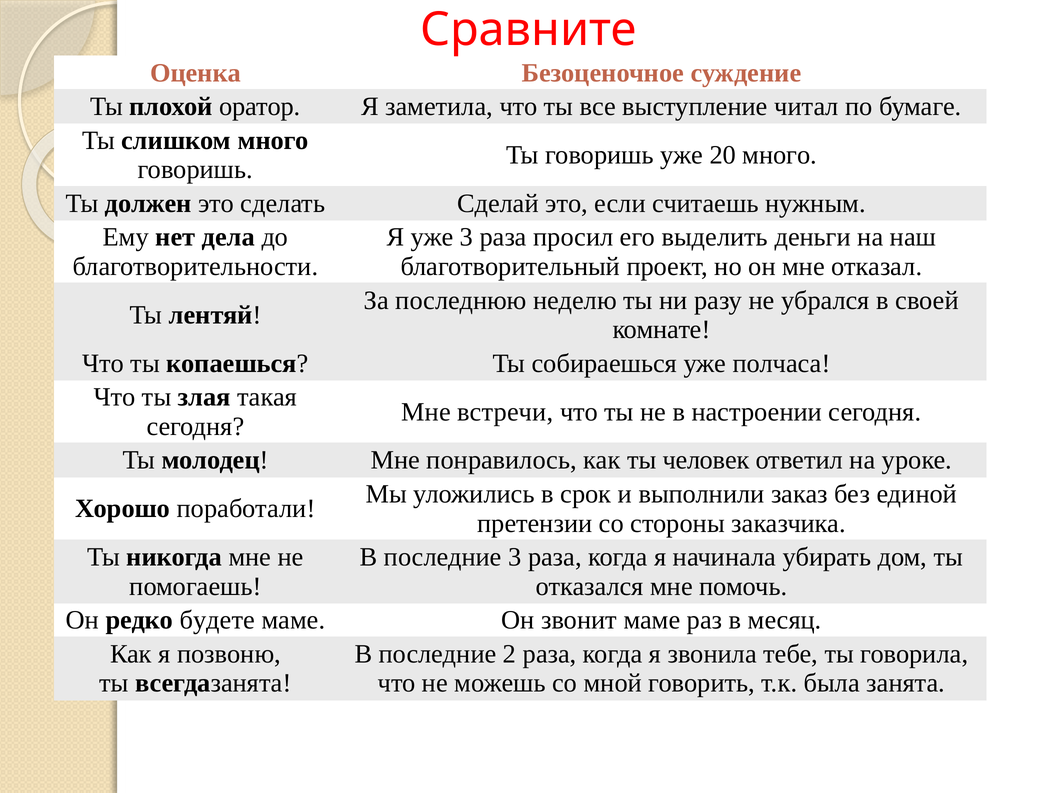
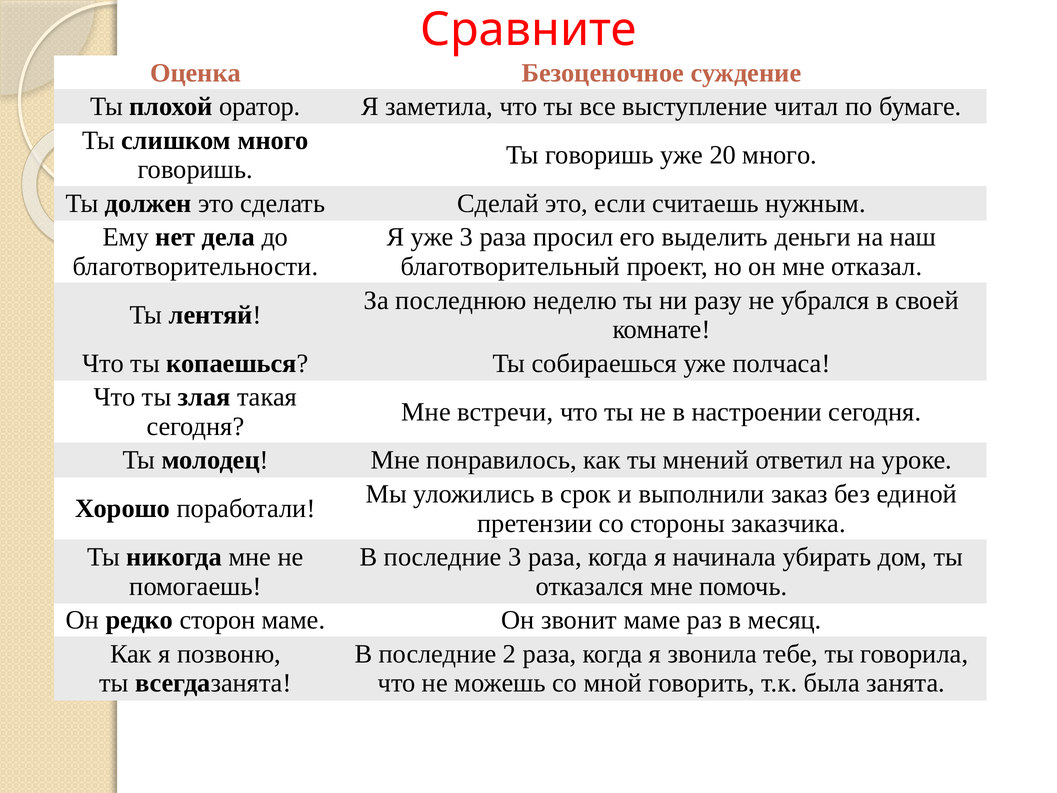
человек: человек -> мнений (706, 460)
будете: будете -> сторон (218, 620)
